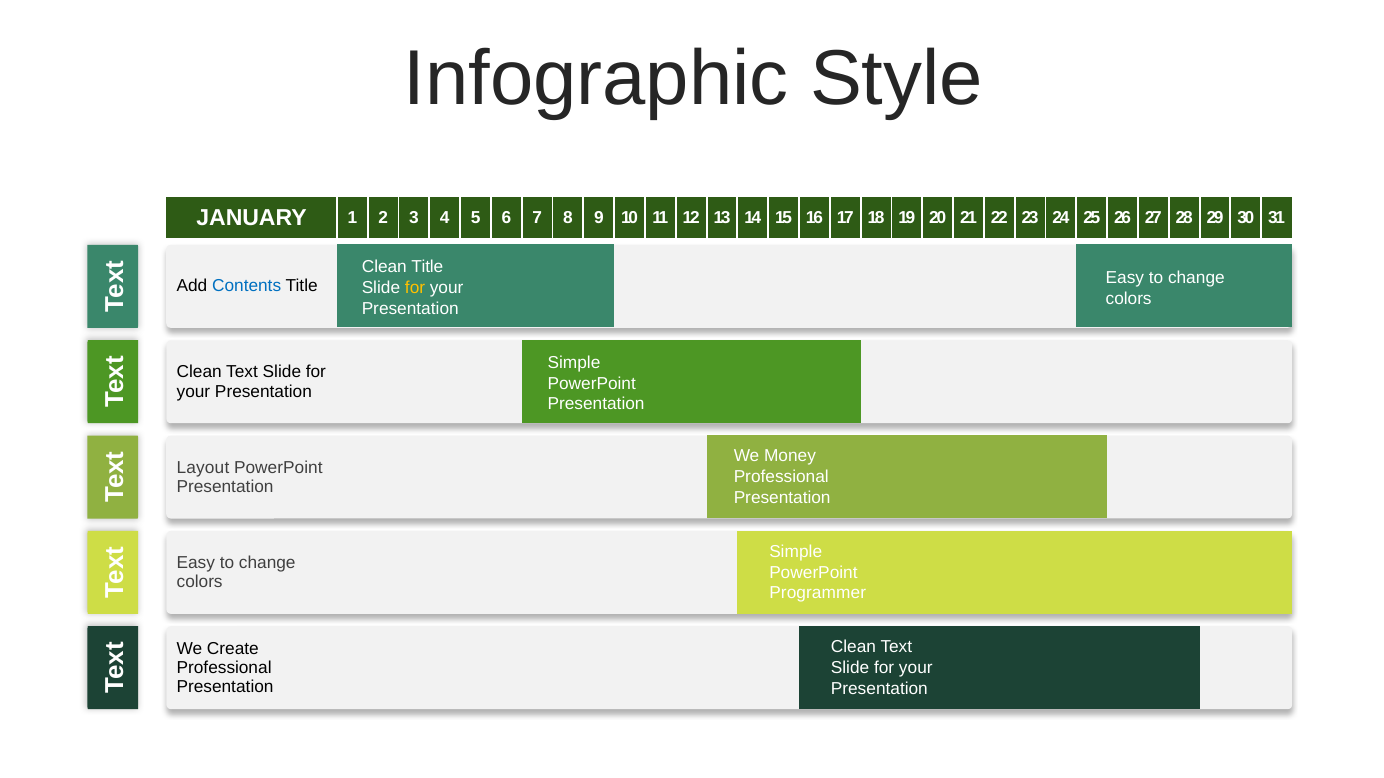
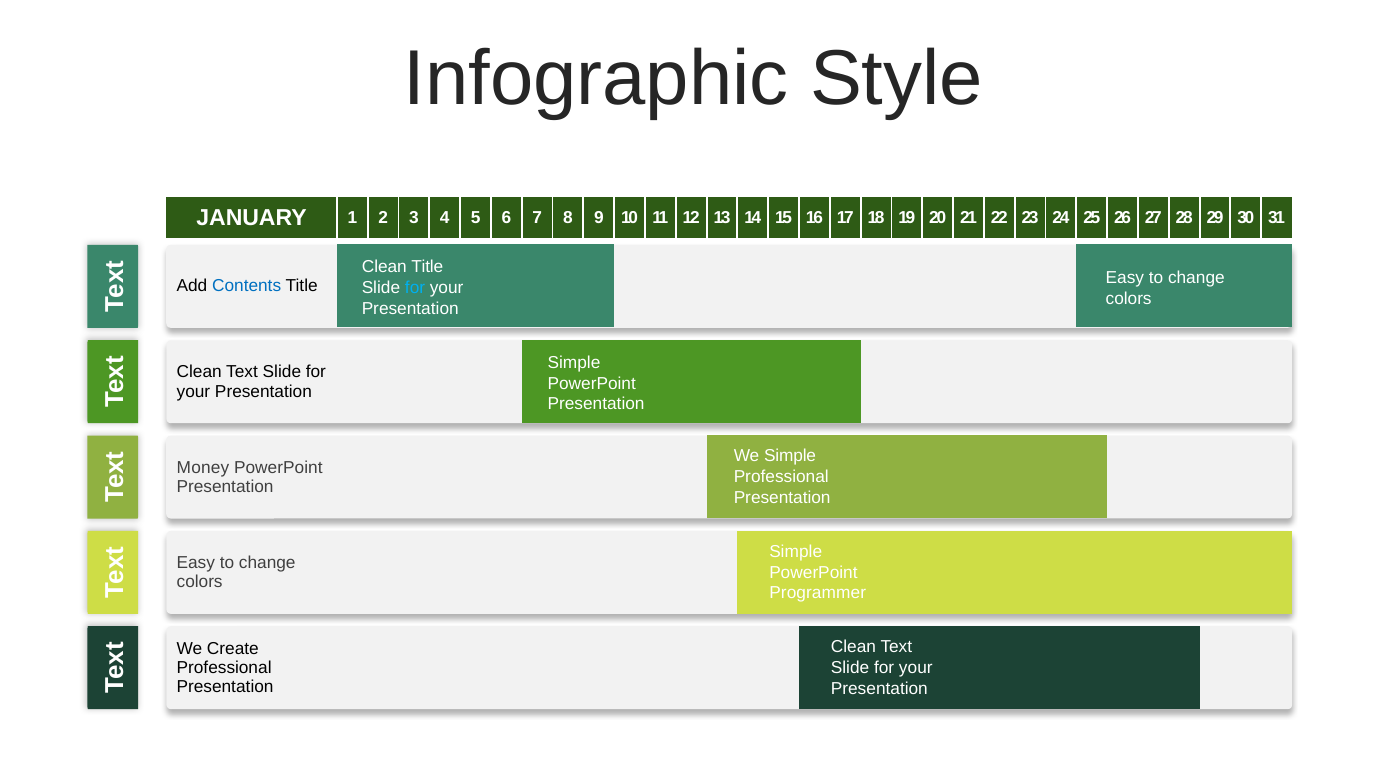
for colour: yellow -> light blue (415, 288)
We Money: Money -> Simple (790, 457)
Layout: Layout -> Money (203, 468)
